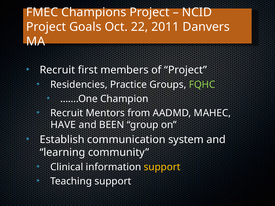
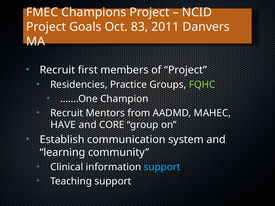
22: 22 -> 83 (140, 27)
BEEN: BEEN -> CORE (112, 125)
support colour: yellow -> light blue (162, 167)
